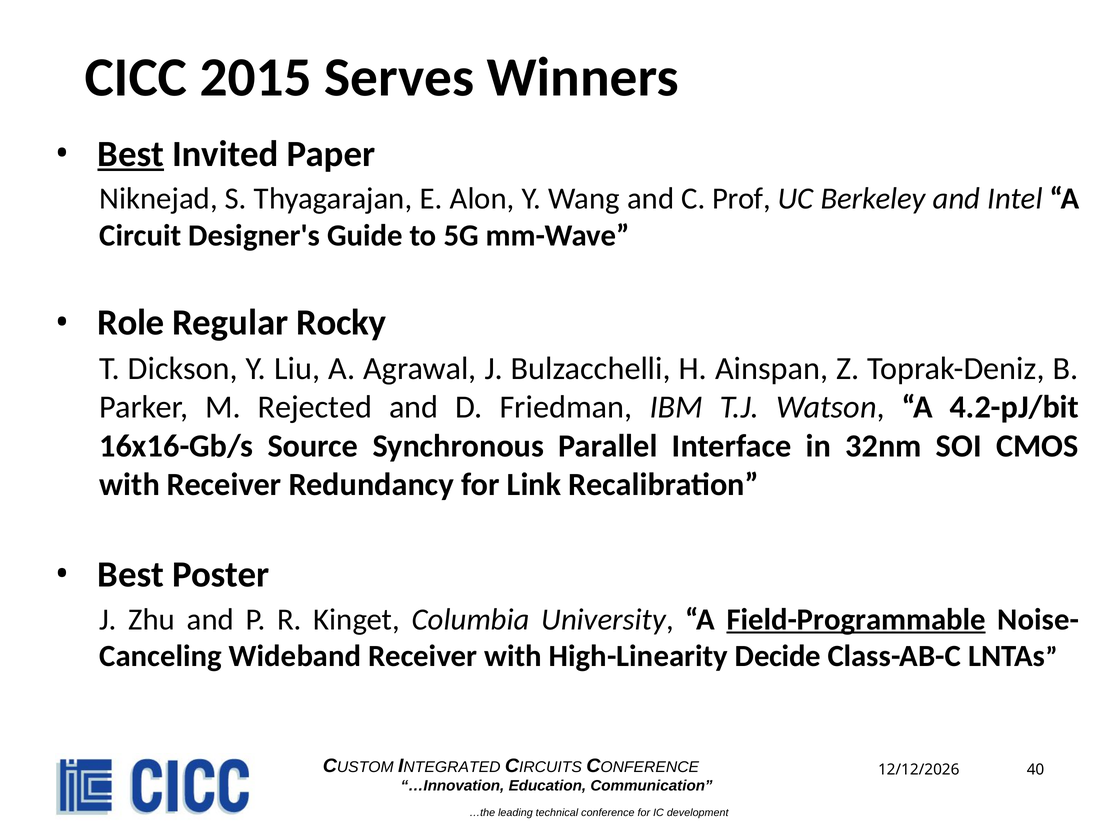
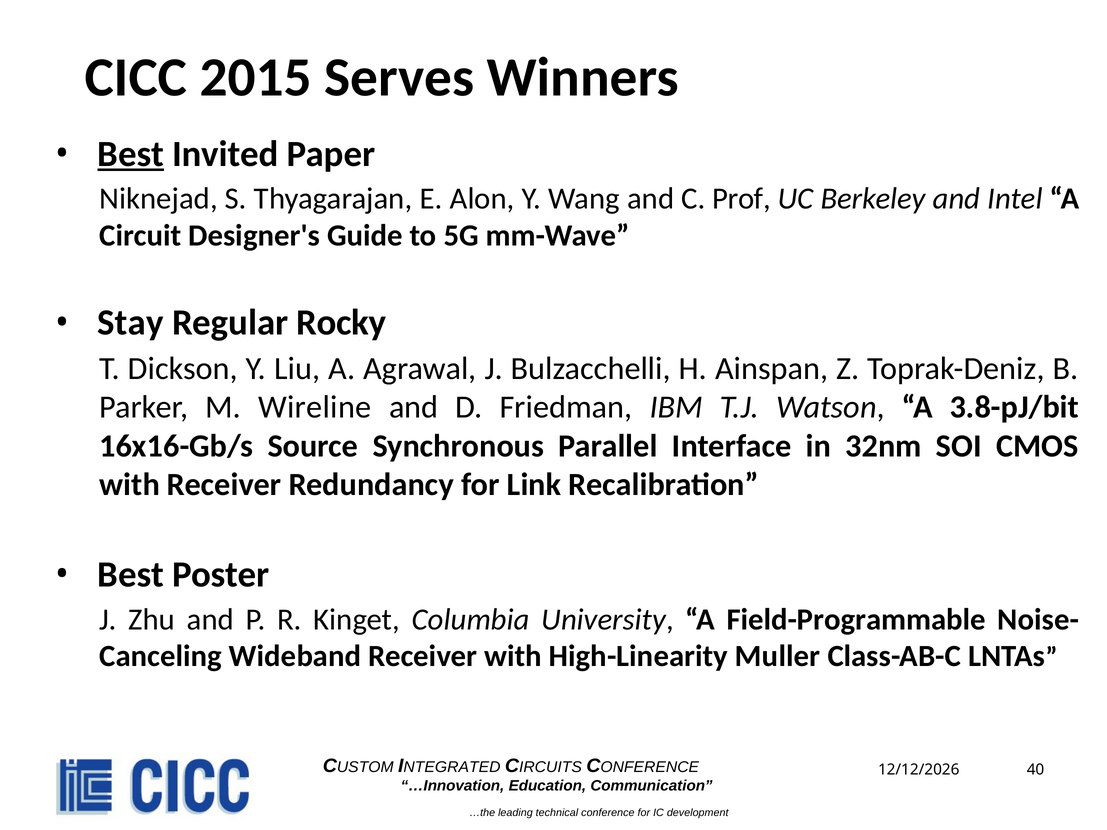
Role: Role -> Stay (131, 323)
Rejected: Rejected -> Wireline (315, 407)
4.2-pJ/bit: 4.2-pJ/bit -> 3.8-pJ/bit (1014, 407)
Field-Programmable underline: present -> none (856, 620)
Decide: Decide -> Muller (778, 657)
